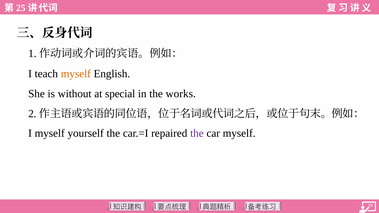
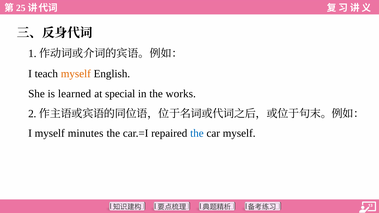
without: without -> learned (75, 94)
yourself: yourself -> minutes (86, 133)
the colour: purple -> blue (197, 133)
